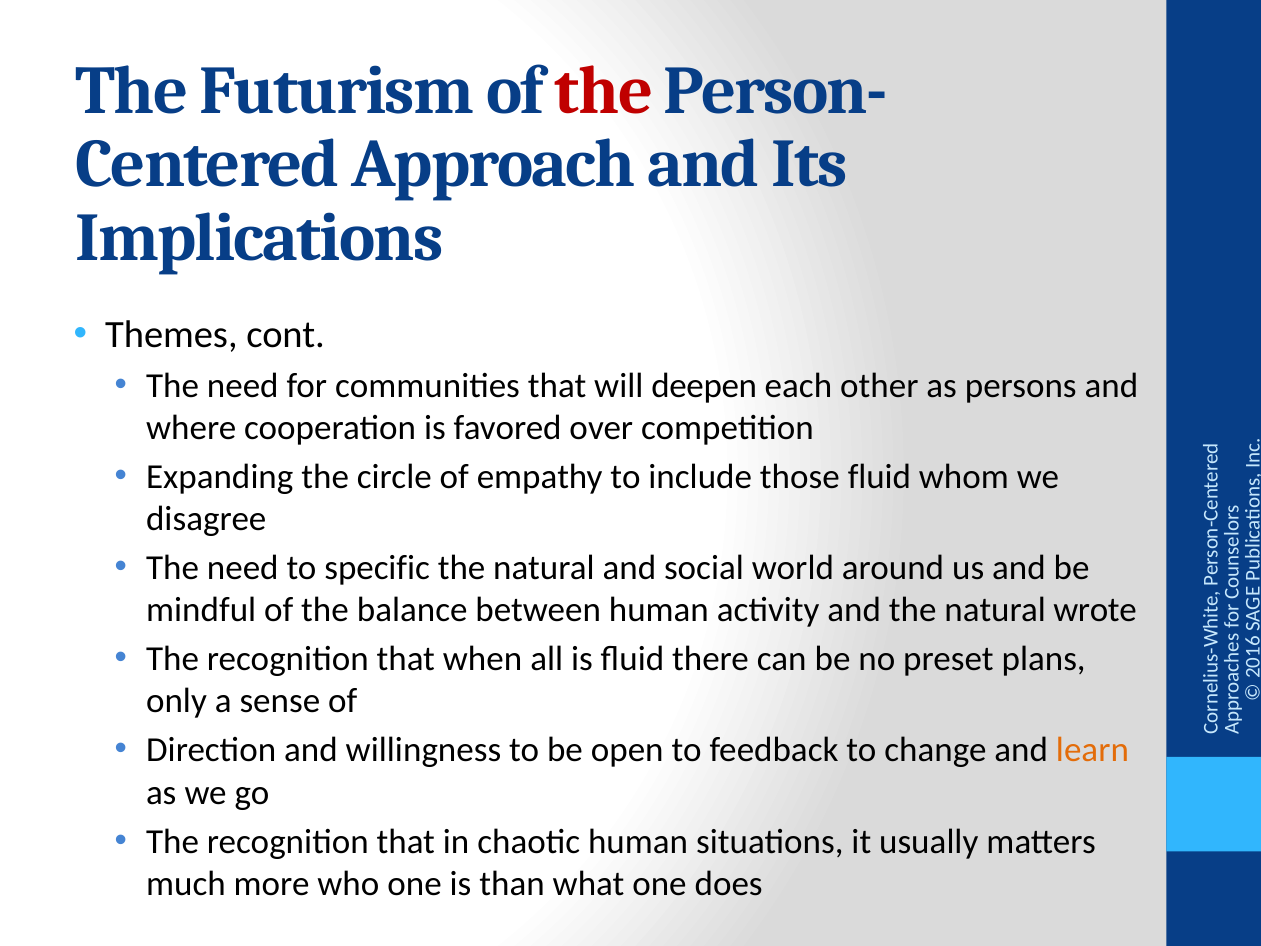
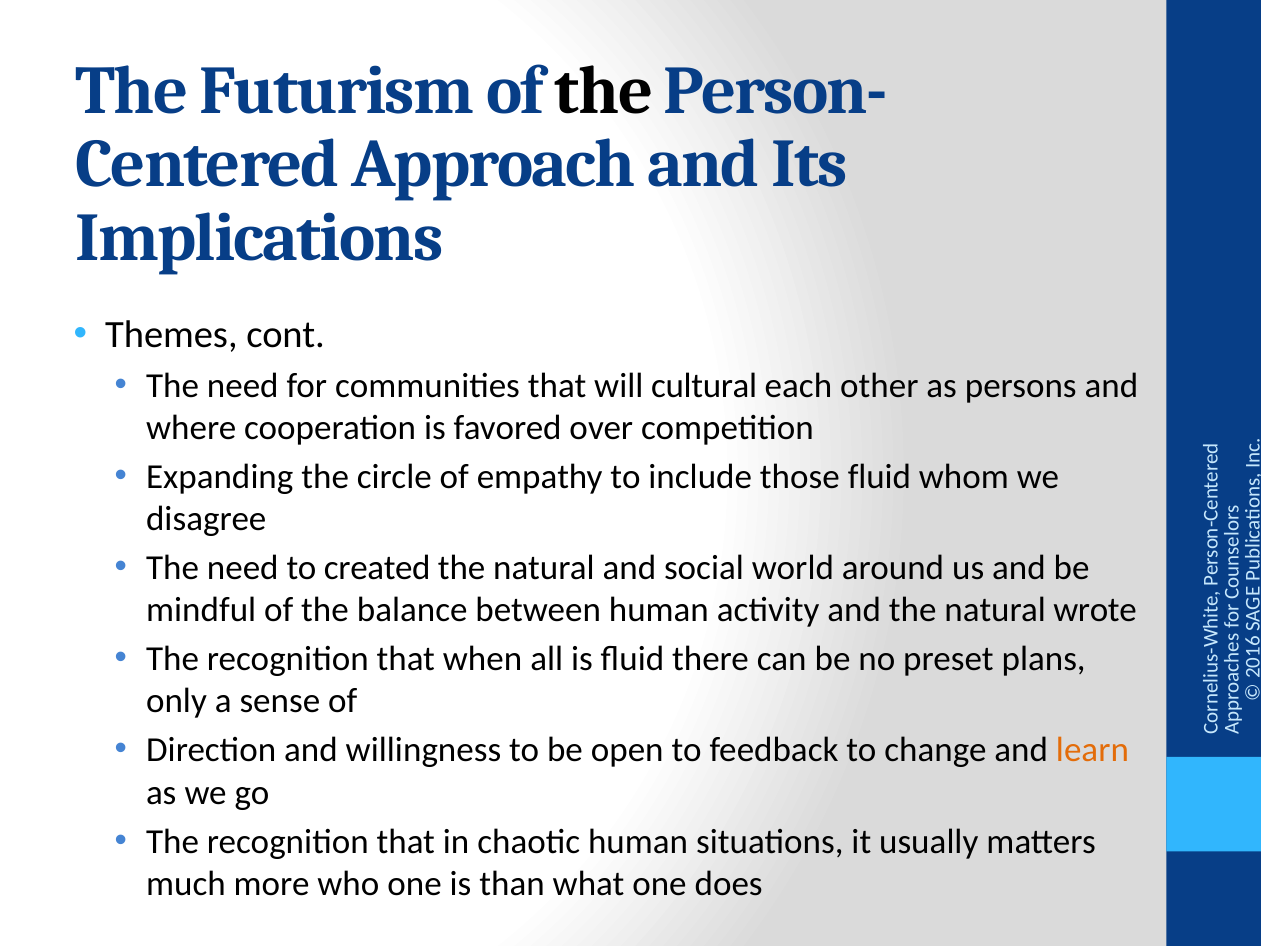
the colour: red -> black (604, 91)
deepen: deepen -> cultural (704, 385)
specific: specific -> created (377, 568)
